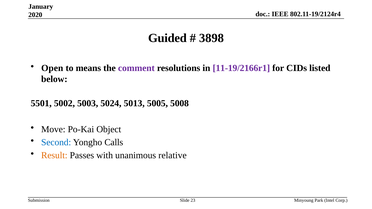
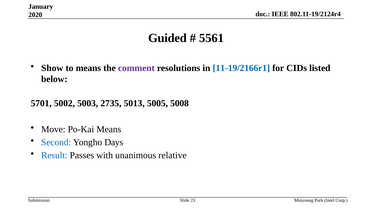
3898: 3898 -> 5561 (211, 38)
Open: Open -> Show (52, 68)
11-19/2166r1 colour: purple -> blue (241, 68)
5501: 5501 -> 5701 (41, 103)
5024: 5024 -> 2735 (111, 103)
Po-Kai Object: Object -> Means (109, 129)
Calls: Calls -> Days (114, 142)
Result colour: orange -> blue (54, 155)
